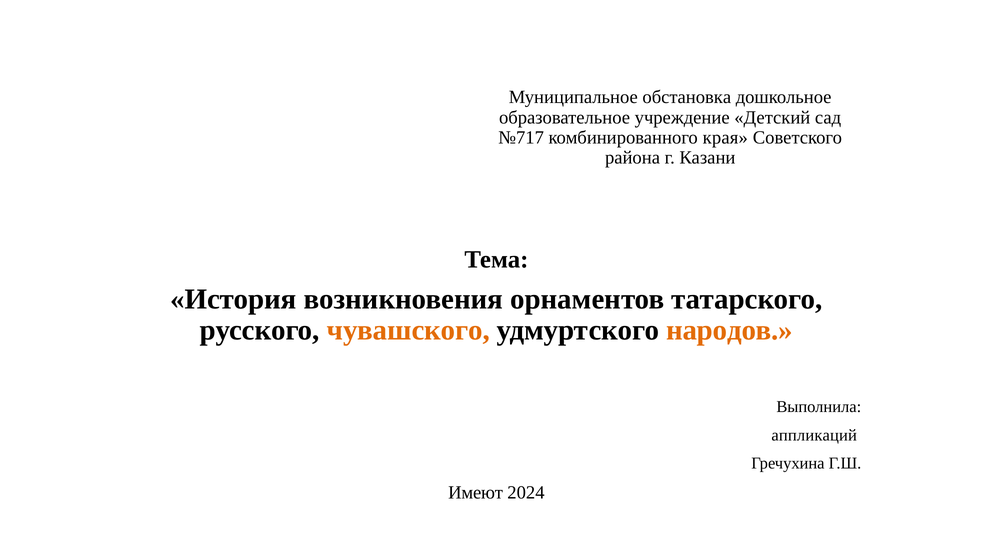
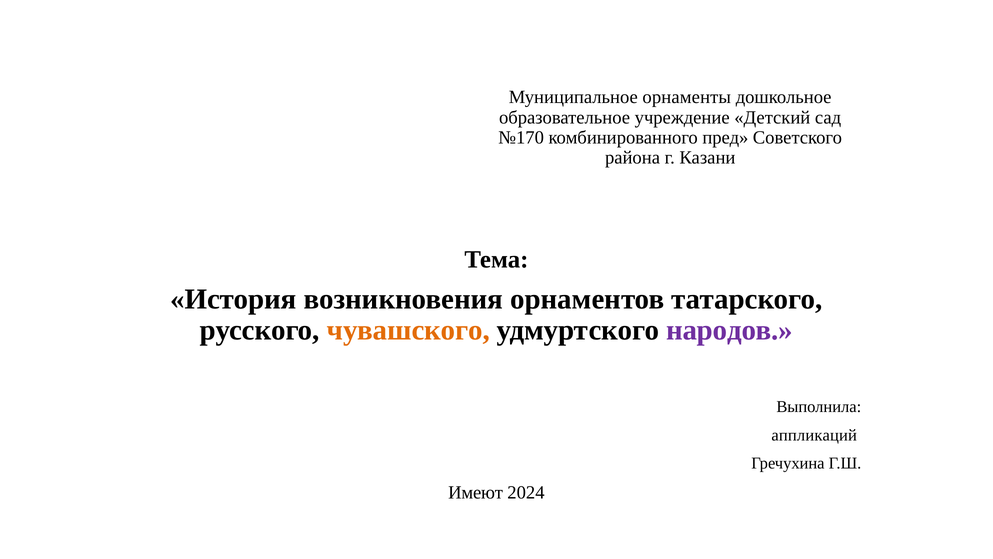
обстановка: обстановка -> орнаменты (687, 97)
№717: №717 -> №170 (521, 137)
края: края -> пред (725, 137)
народов colour: orange -> purple (730, 330)
